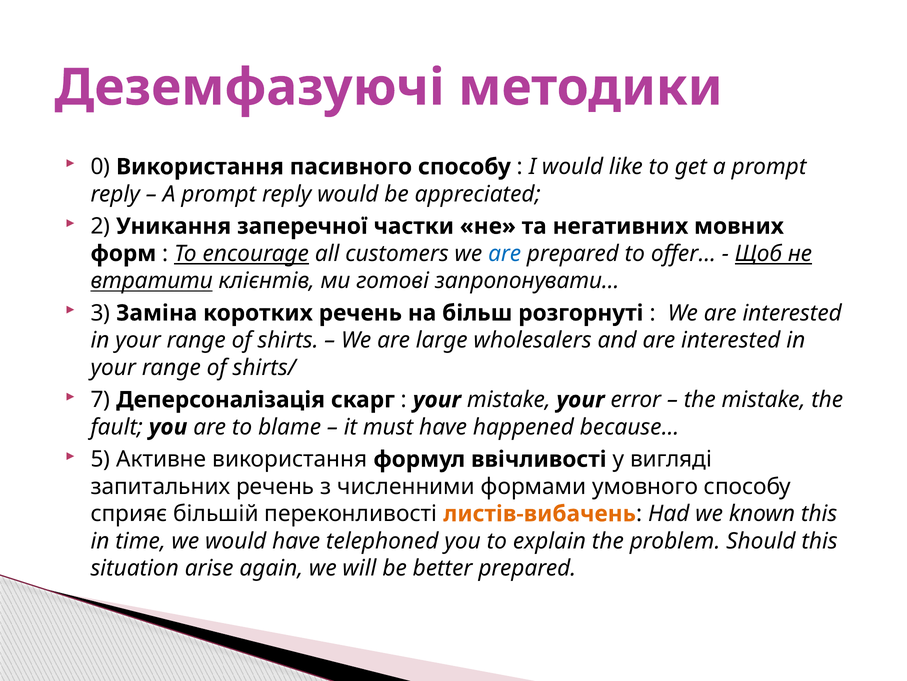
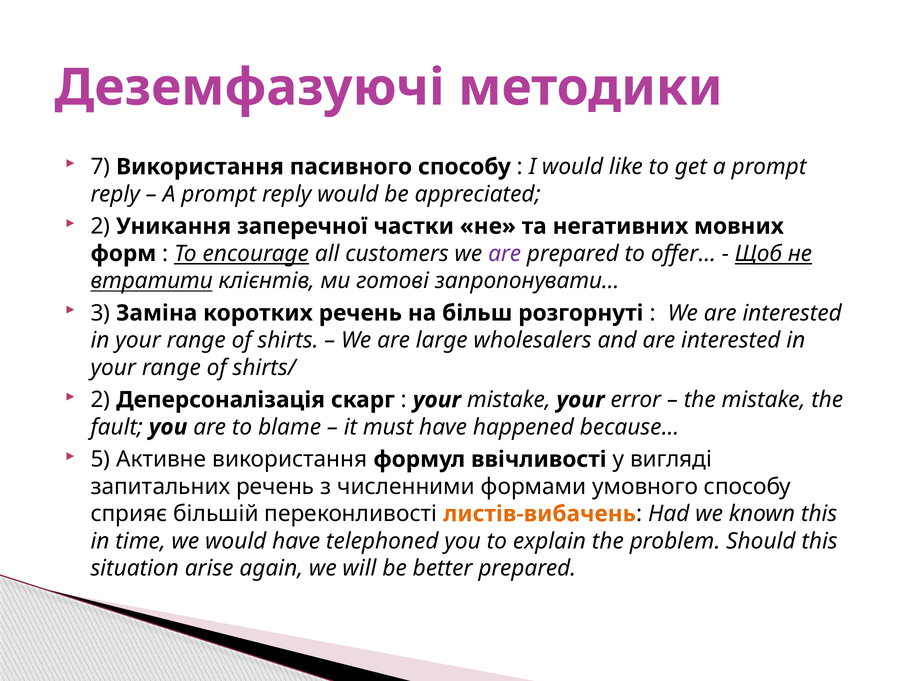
0: 0 -> 7 (100, 167)
are colour: blue -> purple (505, 253)
7: 7 -> 2 (100, 399)
